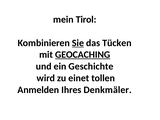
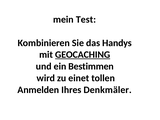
Tirol: Tirol -> Test (86, 19)
Sie underline: present -> none (78, 43)
Tücken: Tücken -> Handys (117, 43)
Geschichte: Geschichte -> Bestimmen (91, 66)
